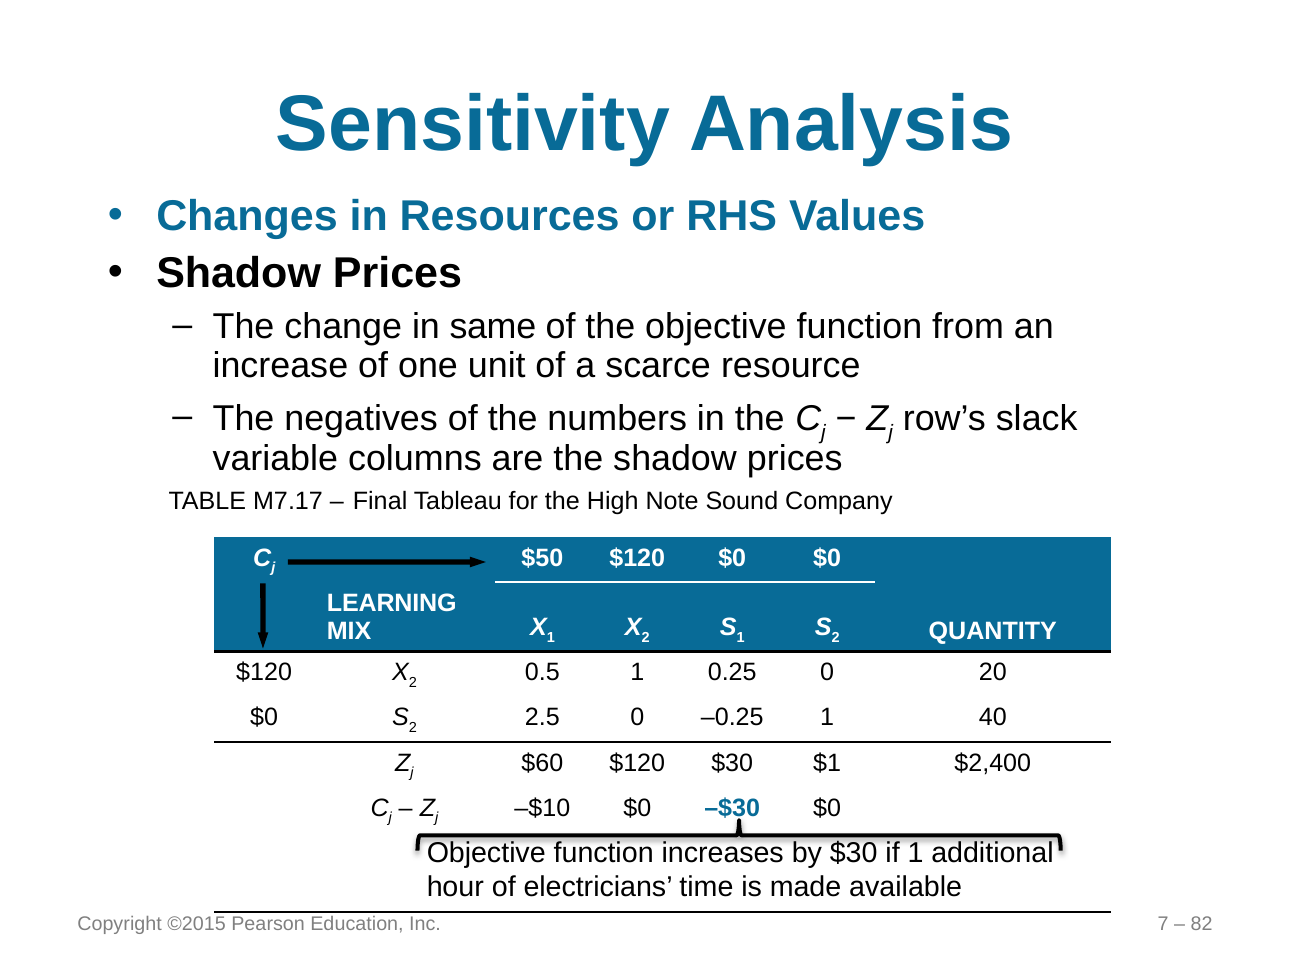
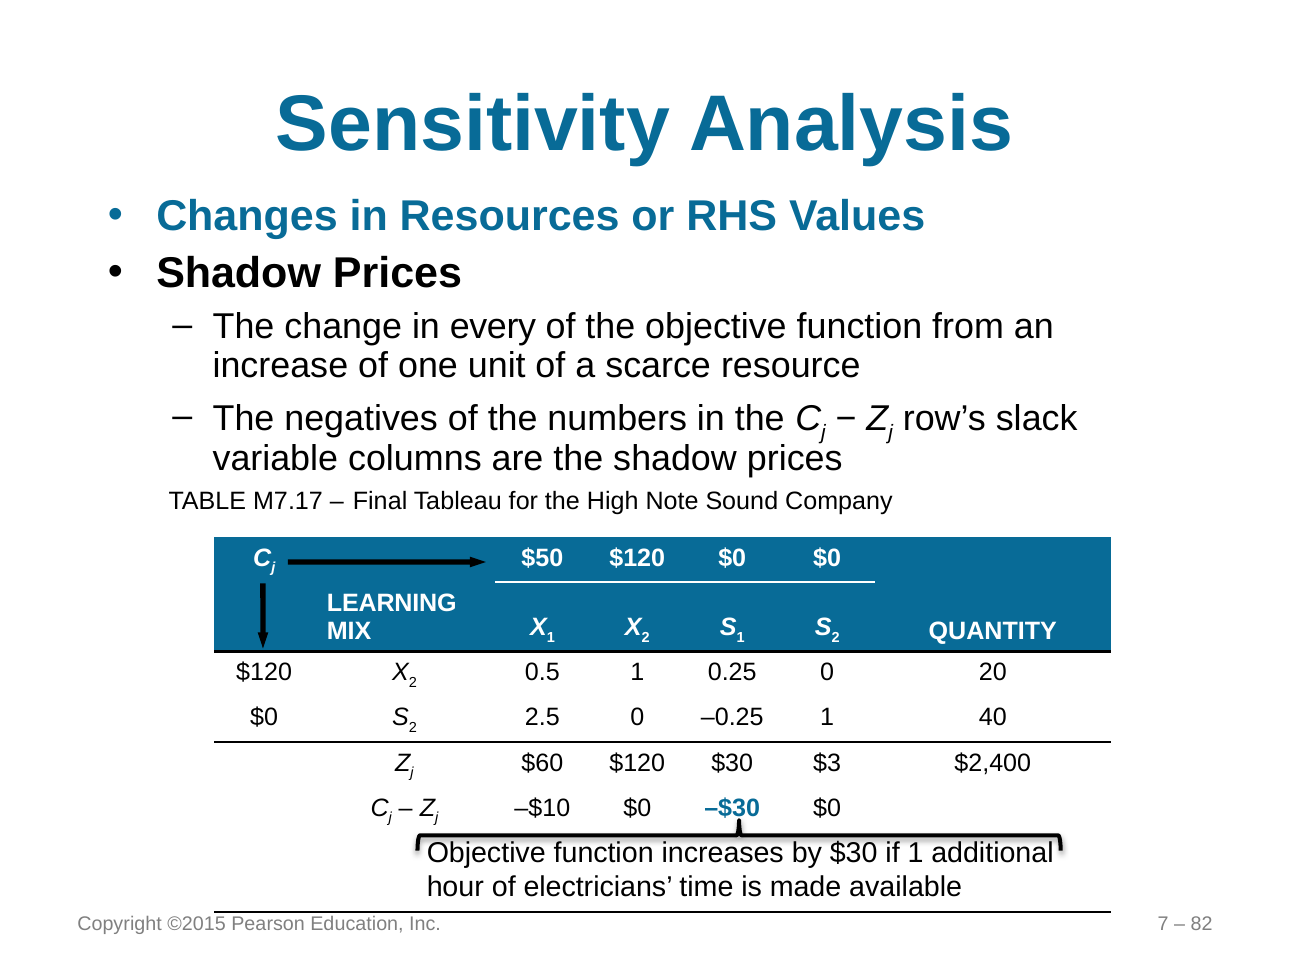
same: same -> every (493, 326)
$1: $1 -> $3 (827, 762)
